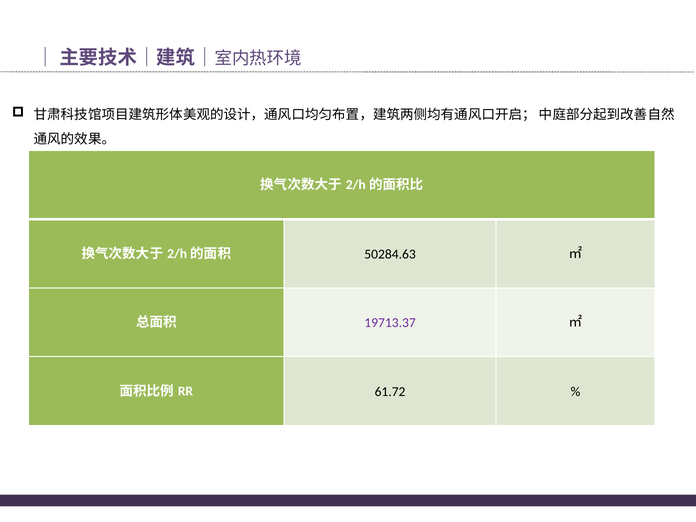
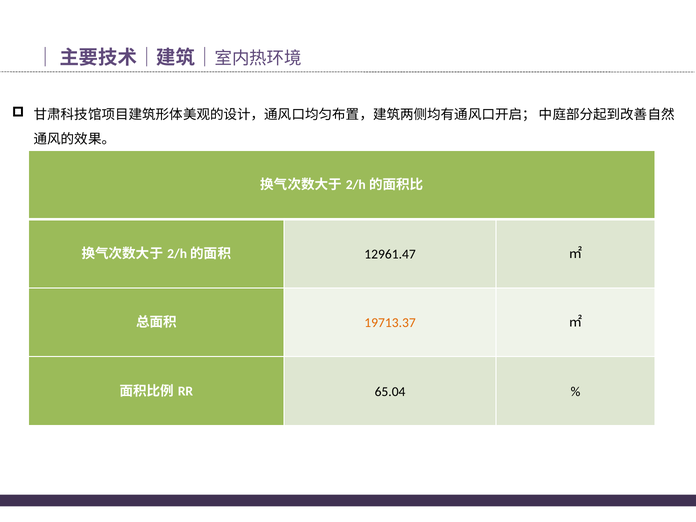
50284.63: 50284.63 -> 12961.47 (390, 254)
19713.37 colour: purple -> orange (390, 323)
61.72: 61.72 -> 65.04 (390, 392)
